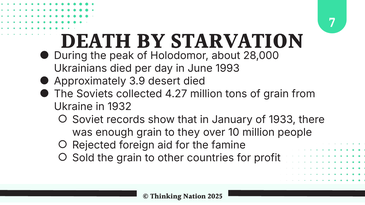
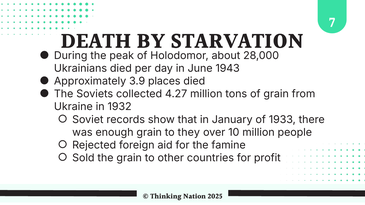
1993: 1993 -> 1943 (228, 69)
desert: desert -> places (164, 81)
